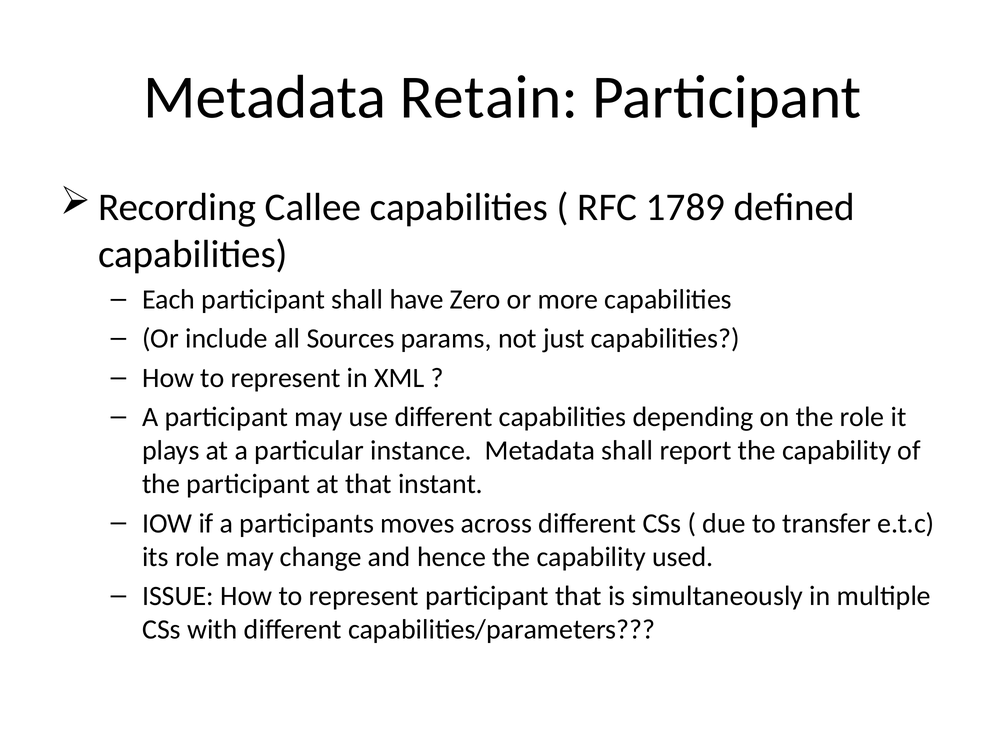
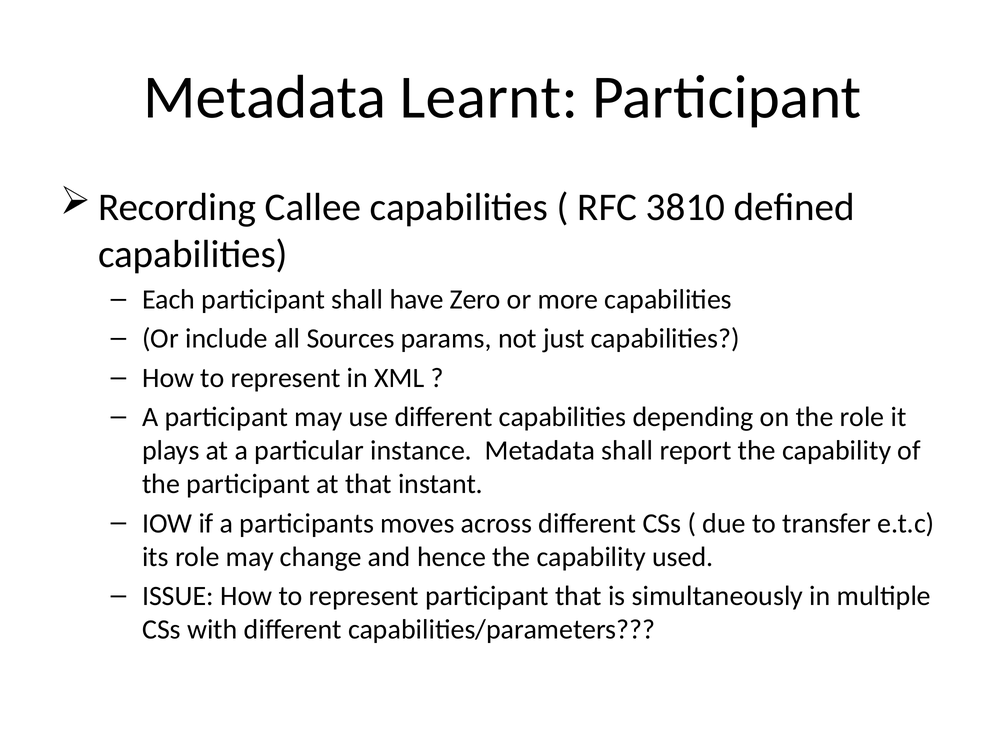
Retain: Retain -> Learnt (489, 97)
1789: 1789 -> 3810 (686, 207)
